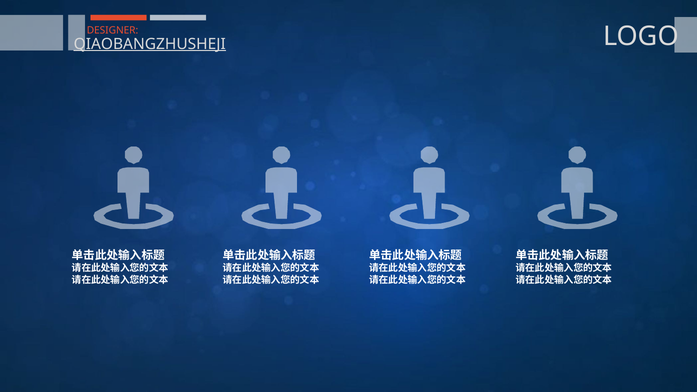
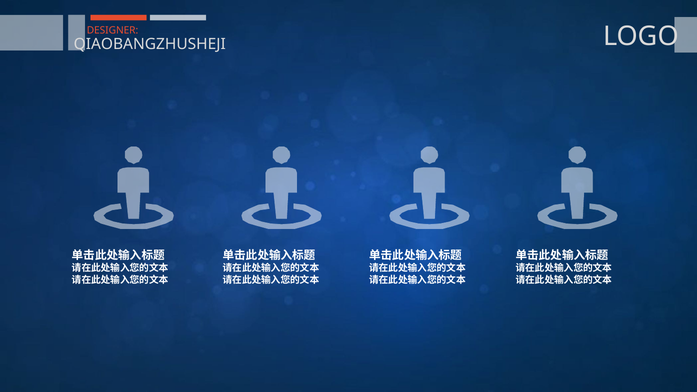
QIAOBANGZHUSHEJI underline: present -> none (150, 44)
